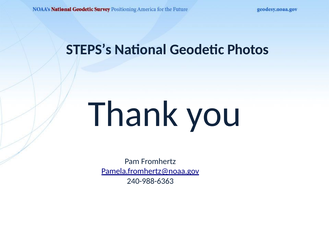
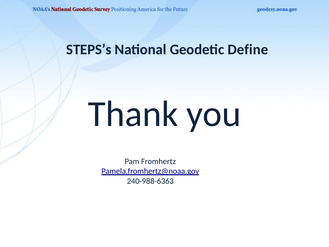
Photos: Photos -> Define (248, 49)
